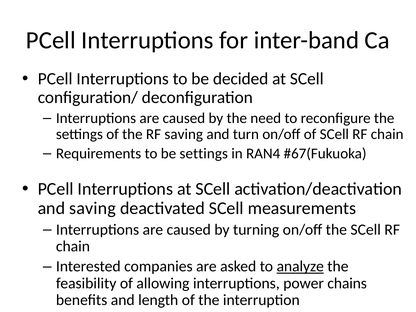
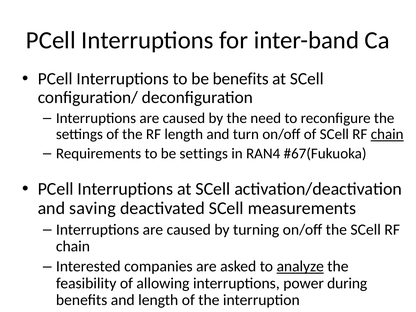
be decided: decided -> benefits (241, 79)
RF saving: saving -> length (184, 134)
chain underline: none -> present (387, 134)
chains: chains -> during (347, 283)
